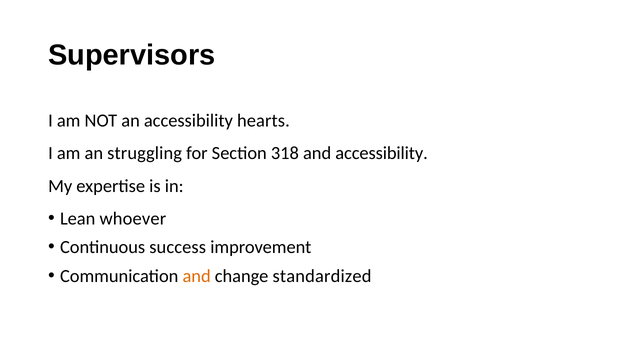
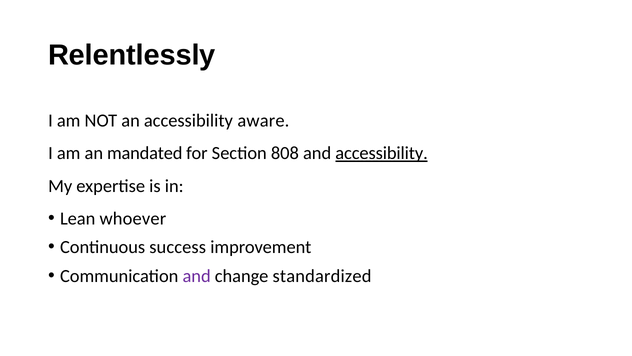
Supervisors: Supervisors -> Relentlessly (132, 55)
hearts: hearts -> aware (263, 120)
struggling: struggling -> mandated (145, 153)
318: 318 -> 808 (285, 153)
accessibility underline: none -> present (382, 153)
and colour: orange -> purple (197, 276)
